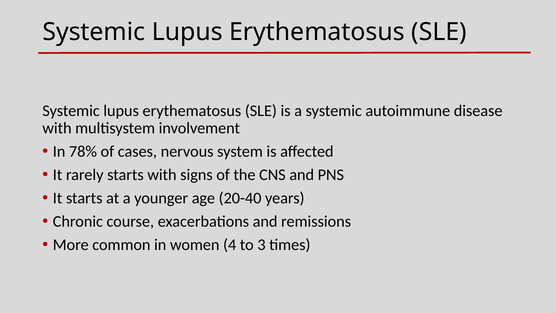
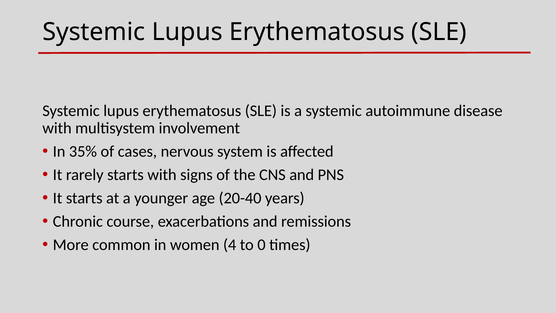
78%: 78% -> 35% (83, 151)
3: 3 -> 0 (261, 245)
